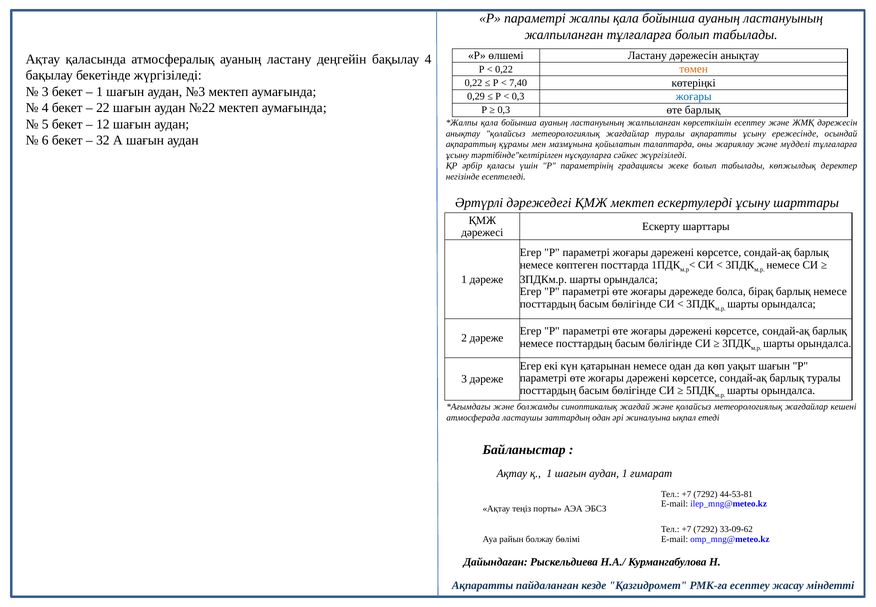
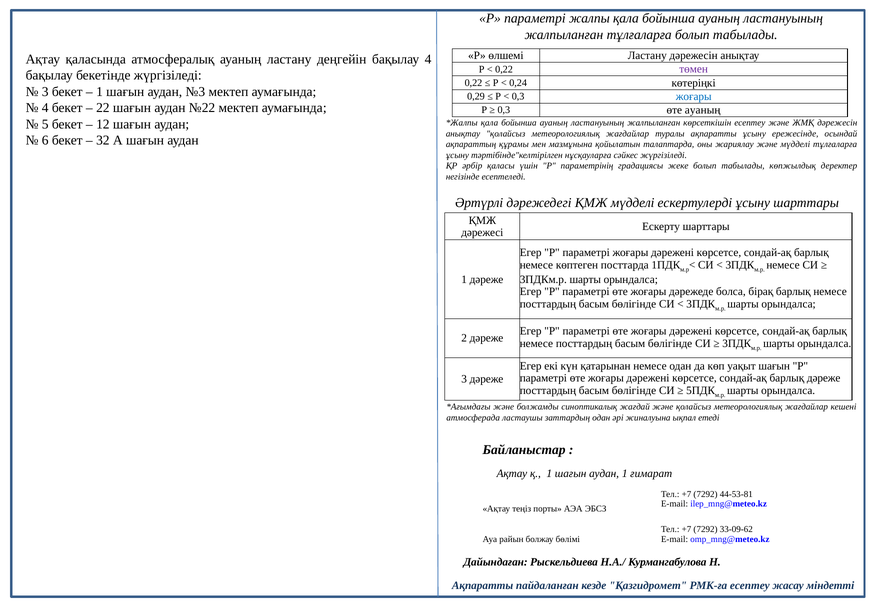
төмен colour: orange -> purple (694, 69)
7,40: 7,40 -> 0,24 (518, 83)
өте барлық: барлық -> ауаның (703, 110)
ҚМЖ мектеп: мектеп -> мүдделі (633, 203)
барлық туралы: туралы -> дәреже (824, 378)
